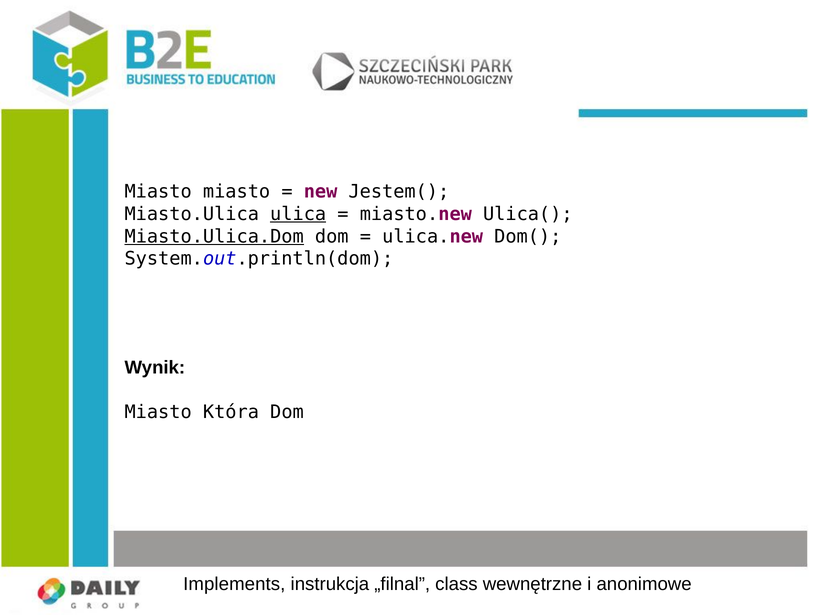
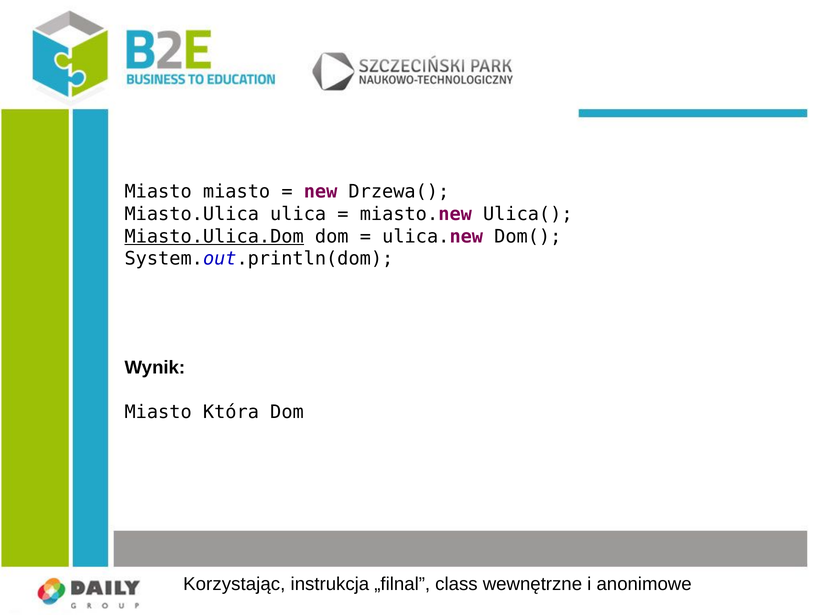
Jestem(: Jestem( -> Drzewa( (399, 192)
ulica underline: present -> none (298, 214)
Implements: Implements -> Korzystając (234, 585)
